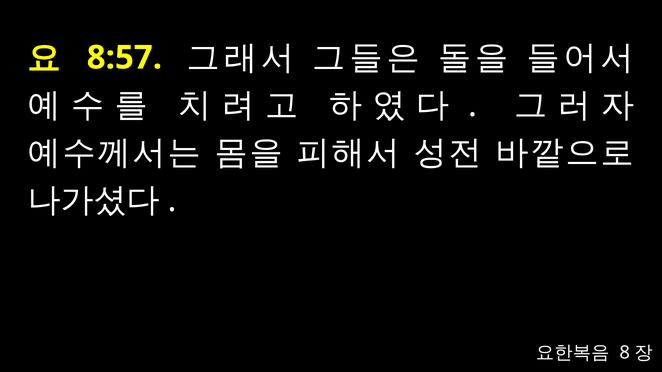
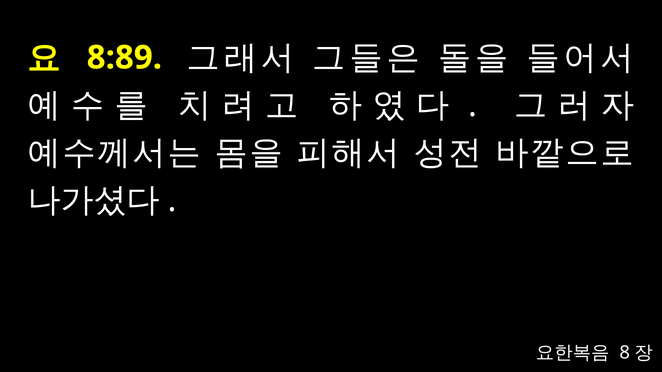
8:57: 8:57 -> 8:89 (124, 58)
